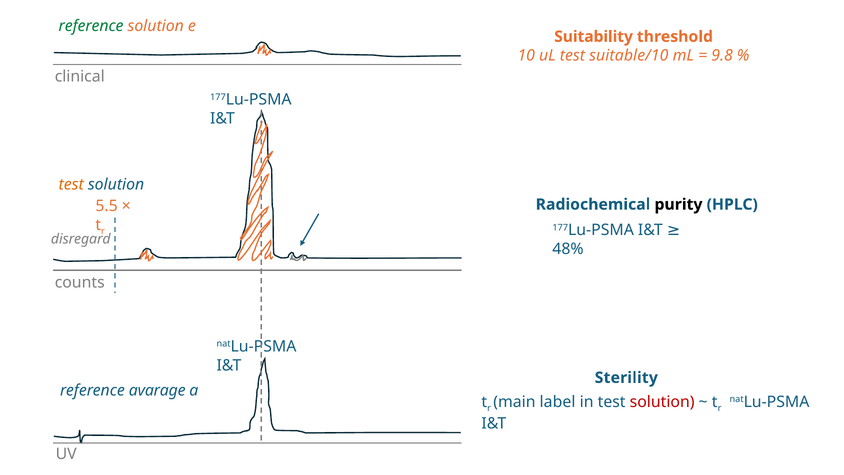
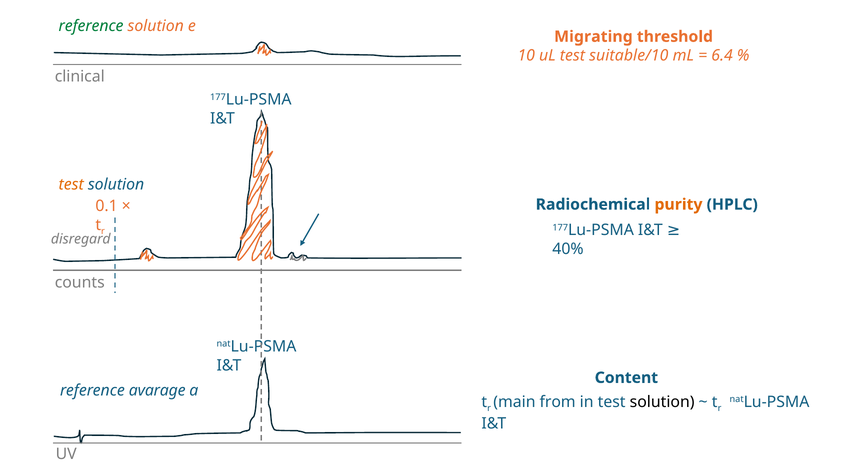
Suitability: Suitability -> Migrating (593, 37)
9.8: 9.8 -> 6.4 (722, 56)
5.5: 5.5 -> 0.1 (107, 206)
purity colour: black -> orange (678, 204)
48%: 48% -> 40% (568, 249)
Sterility: Sterility -> Content (626, 378)
label: label -> from (558, 402)
solution colour: red -> black (662, 402)
